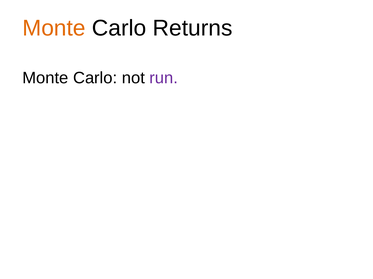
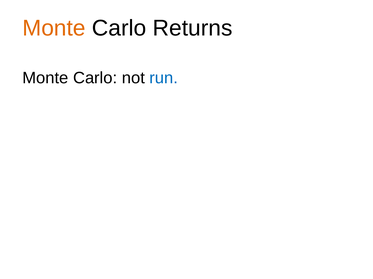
run colour: purple -> blue (164, 78)
